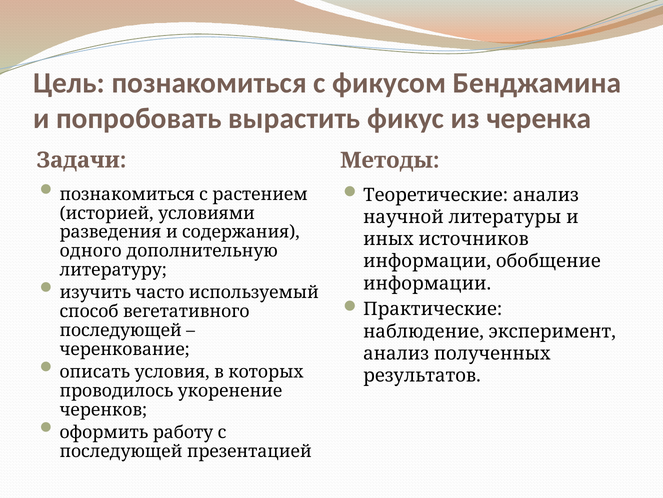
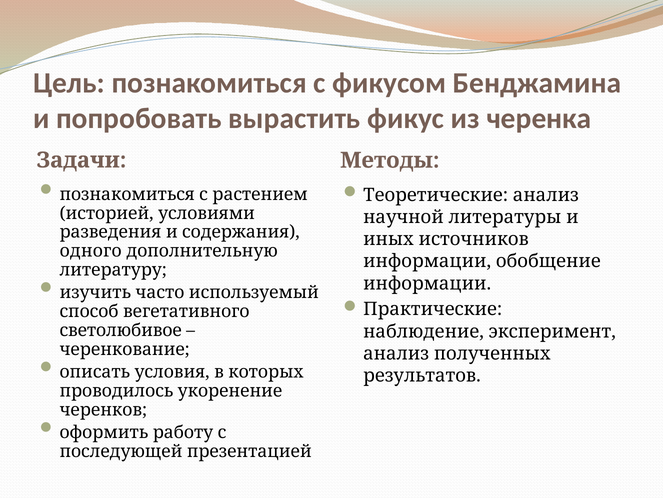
последующей: последующей -> светолюбивое (121, 330)
